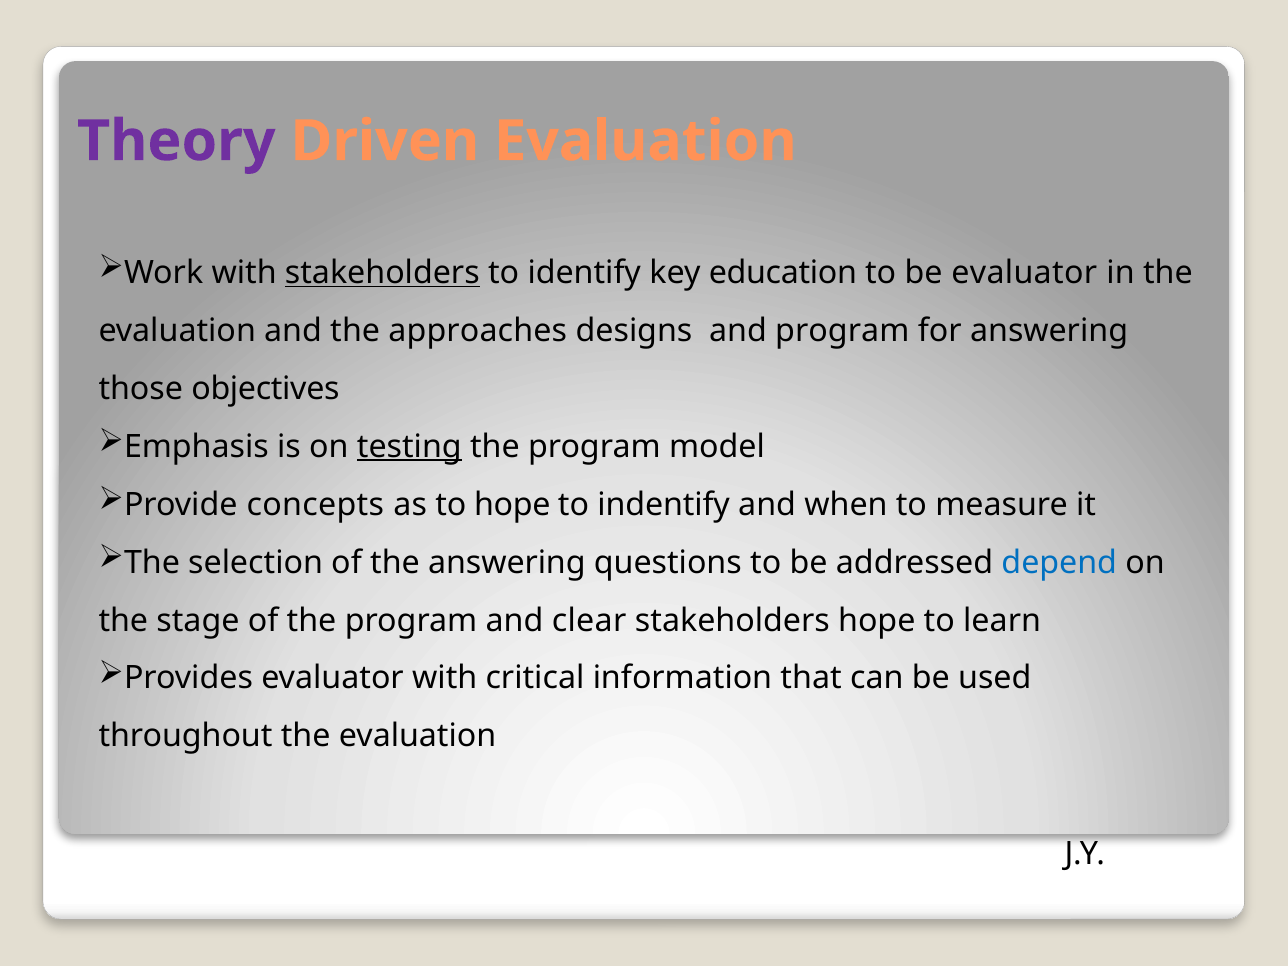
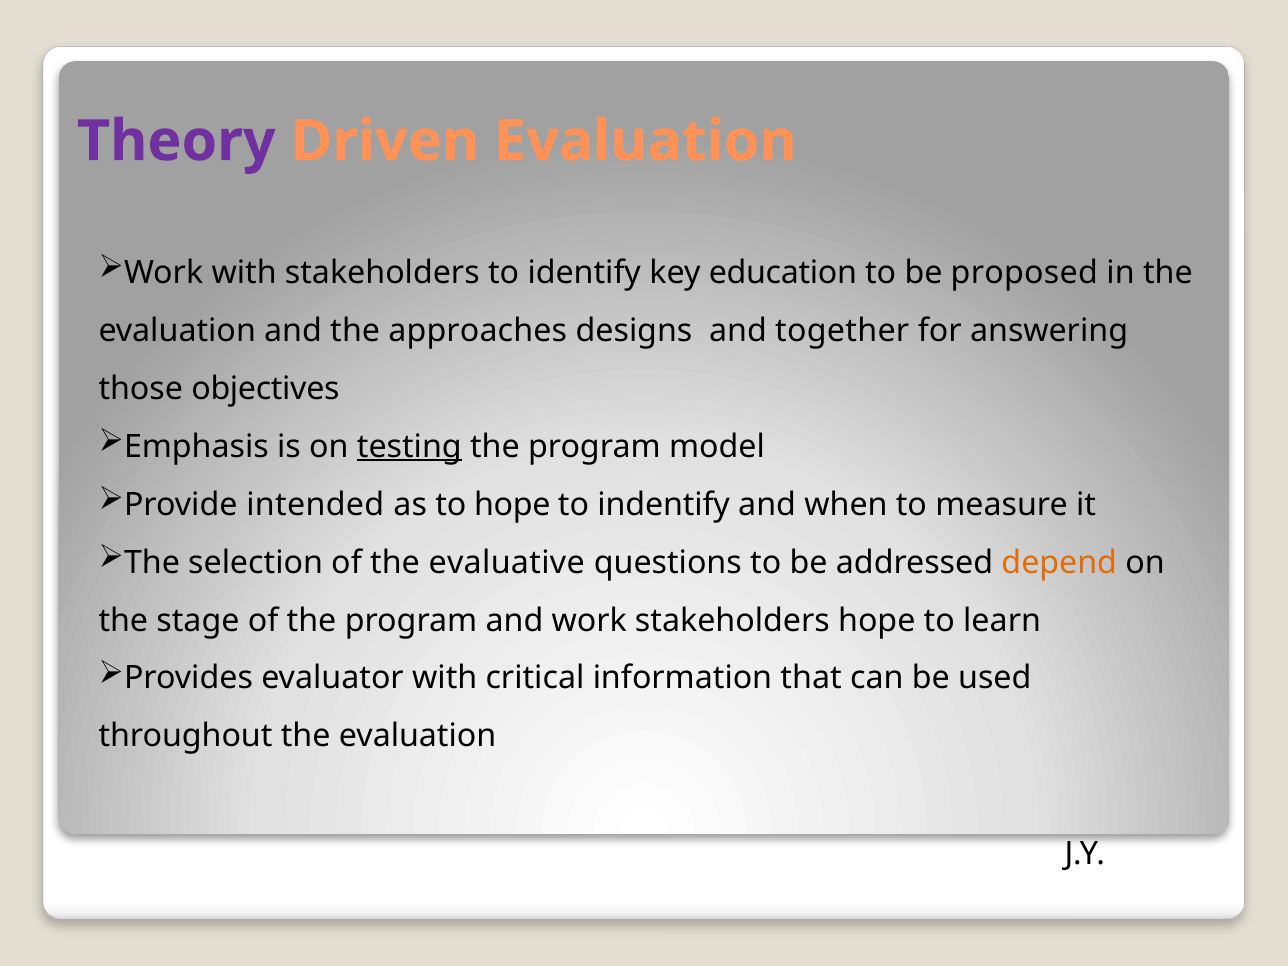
stakeholders underline: present -> none (382, 273)
be evaluator: evaluator -> proposed (1024, 273)
and program: program -> together (842, 331)
concepts: concepts -> intended (315, 504)
the answering: answering -> evaluative (507, 562)
depend colour: blue -> orange (1059, 562)
and clear: clear -> work (589, 620)
